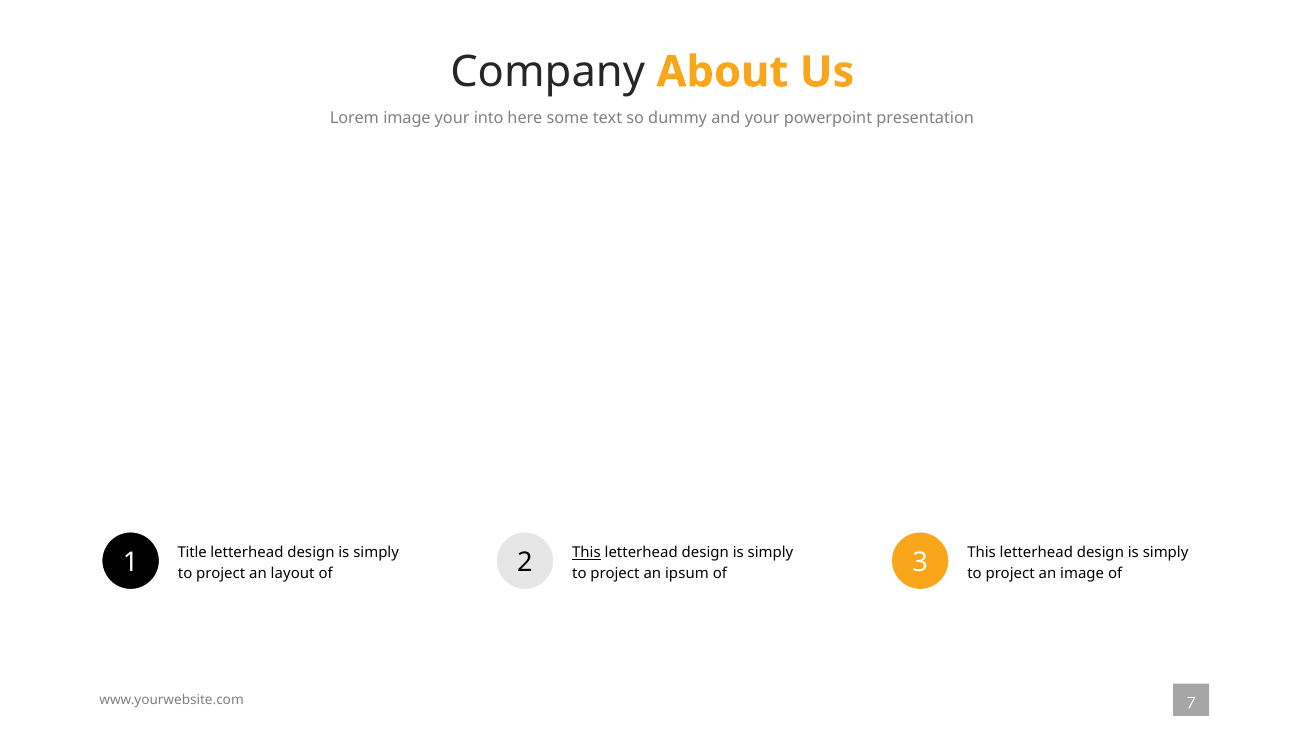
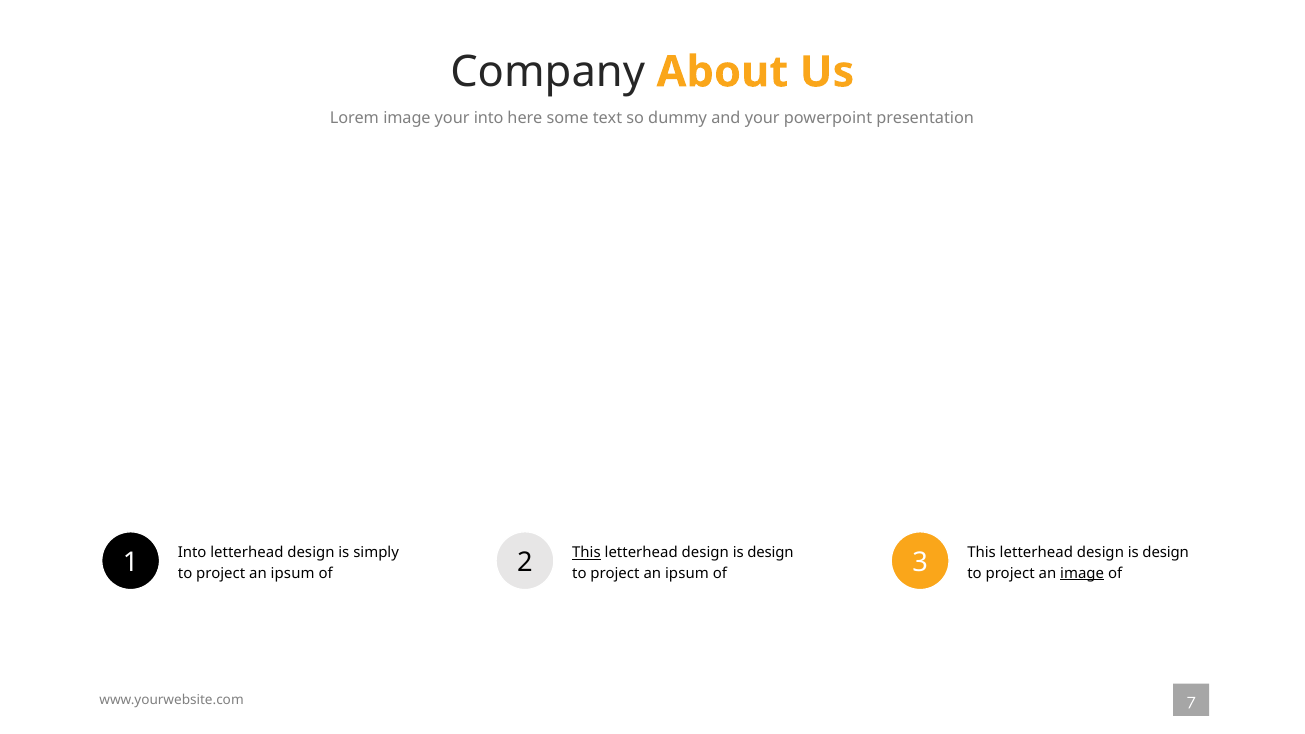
1 Title: Title -> Into (192, 553)
layout: layout -> ipsum (293, 573)
simply: simply -> design (771, 553)
image underline: none -> present (1082, 573)
simply: simply -> design (1166, 553)
